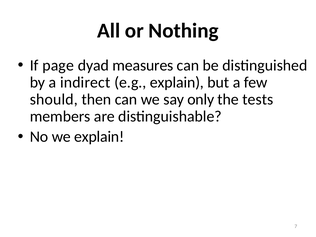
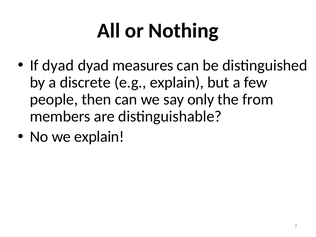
If page: page -> dyad (58, 65)
indirect: indirect -> discrete (85, 82)
should: should -> people (54, 99)
tests: tests -> from (258, 99)
